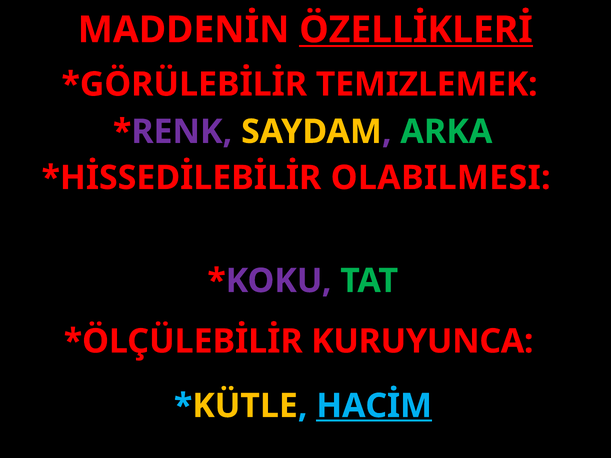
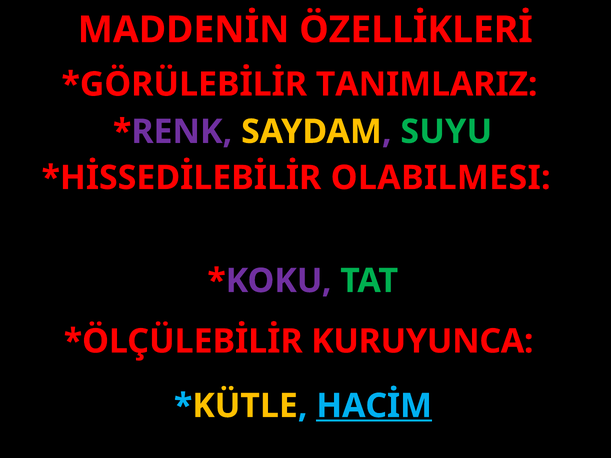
ÖZELLİKLERİ underline: present -> none (416, 30)
TEMIZLEMEK: TEMIZLEMEK -> TANIMLARIZ (427, 84)
ARKA: ARKA -> SUYU (446, 132)
